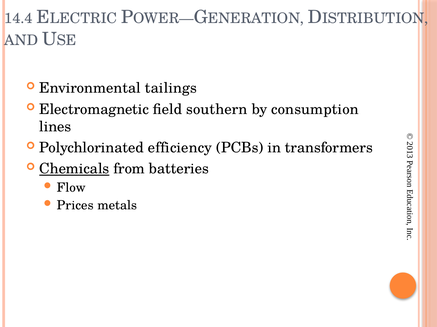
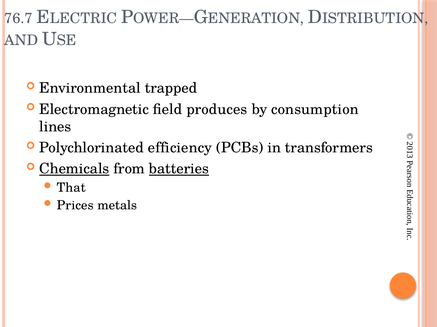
14.4: 14.4 -> 76.7 (18, 19)
tailings: tailings -> trapped (171, 88)
southern: southern -> produces (217, 110)
batteries underline: none -> present (179, 169)
Flow: Flow -> That (71, 188)
